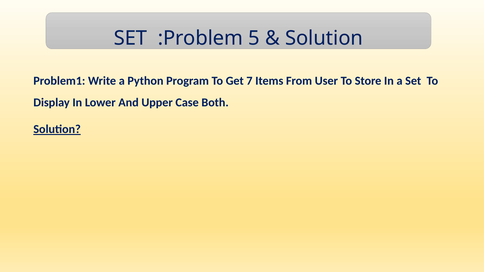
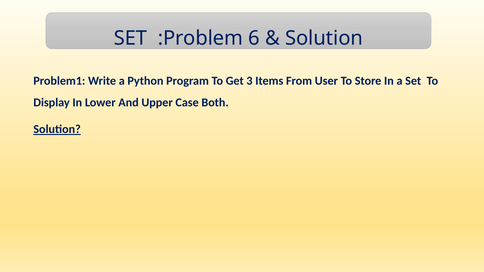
5: 5 -> 6 (254, 38)
7: 7 -> 3 (249, 81)
